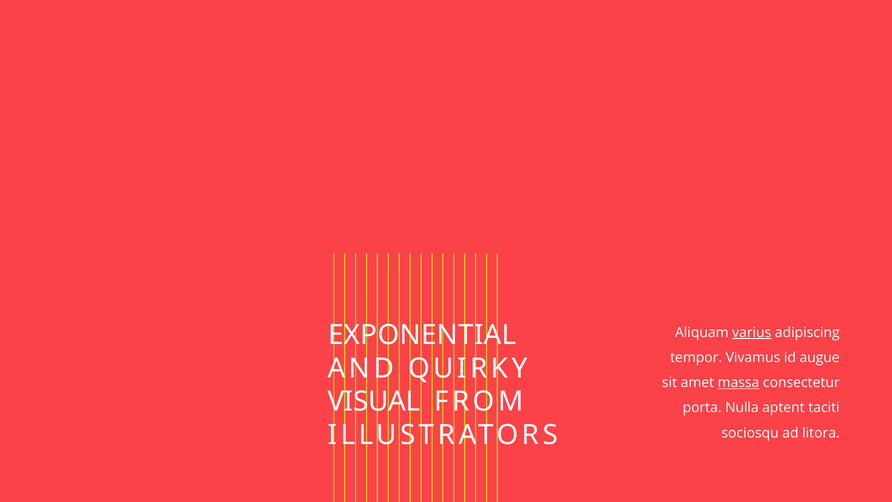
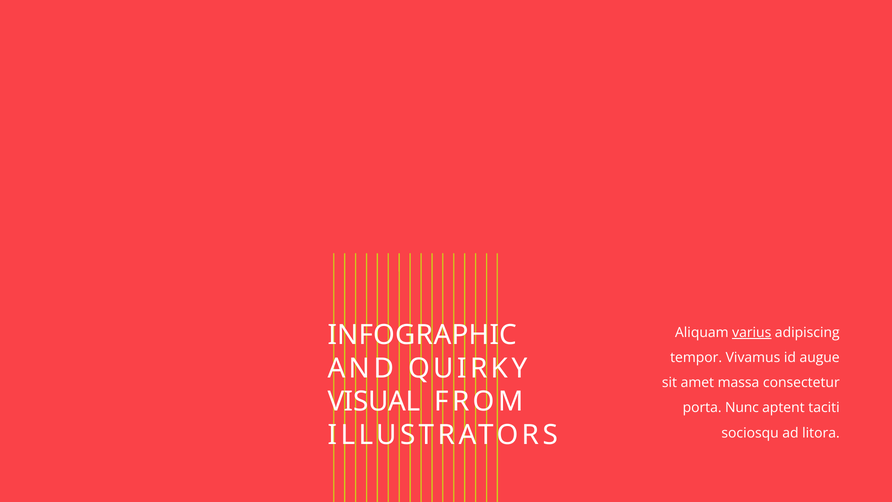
EXPONENTIAL: EXPONENTIAL -> INFOGRAPHIC (422, 335)
massa underline: present -> none (738, 383)
Nulla: Nulla -> Nunc (742, 408)
